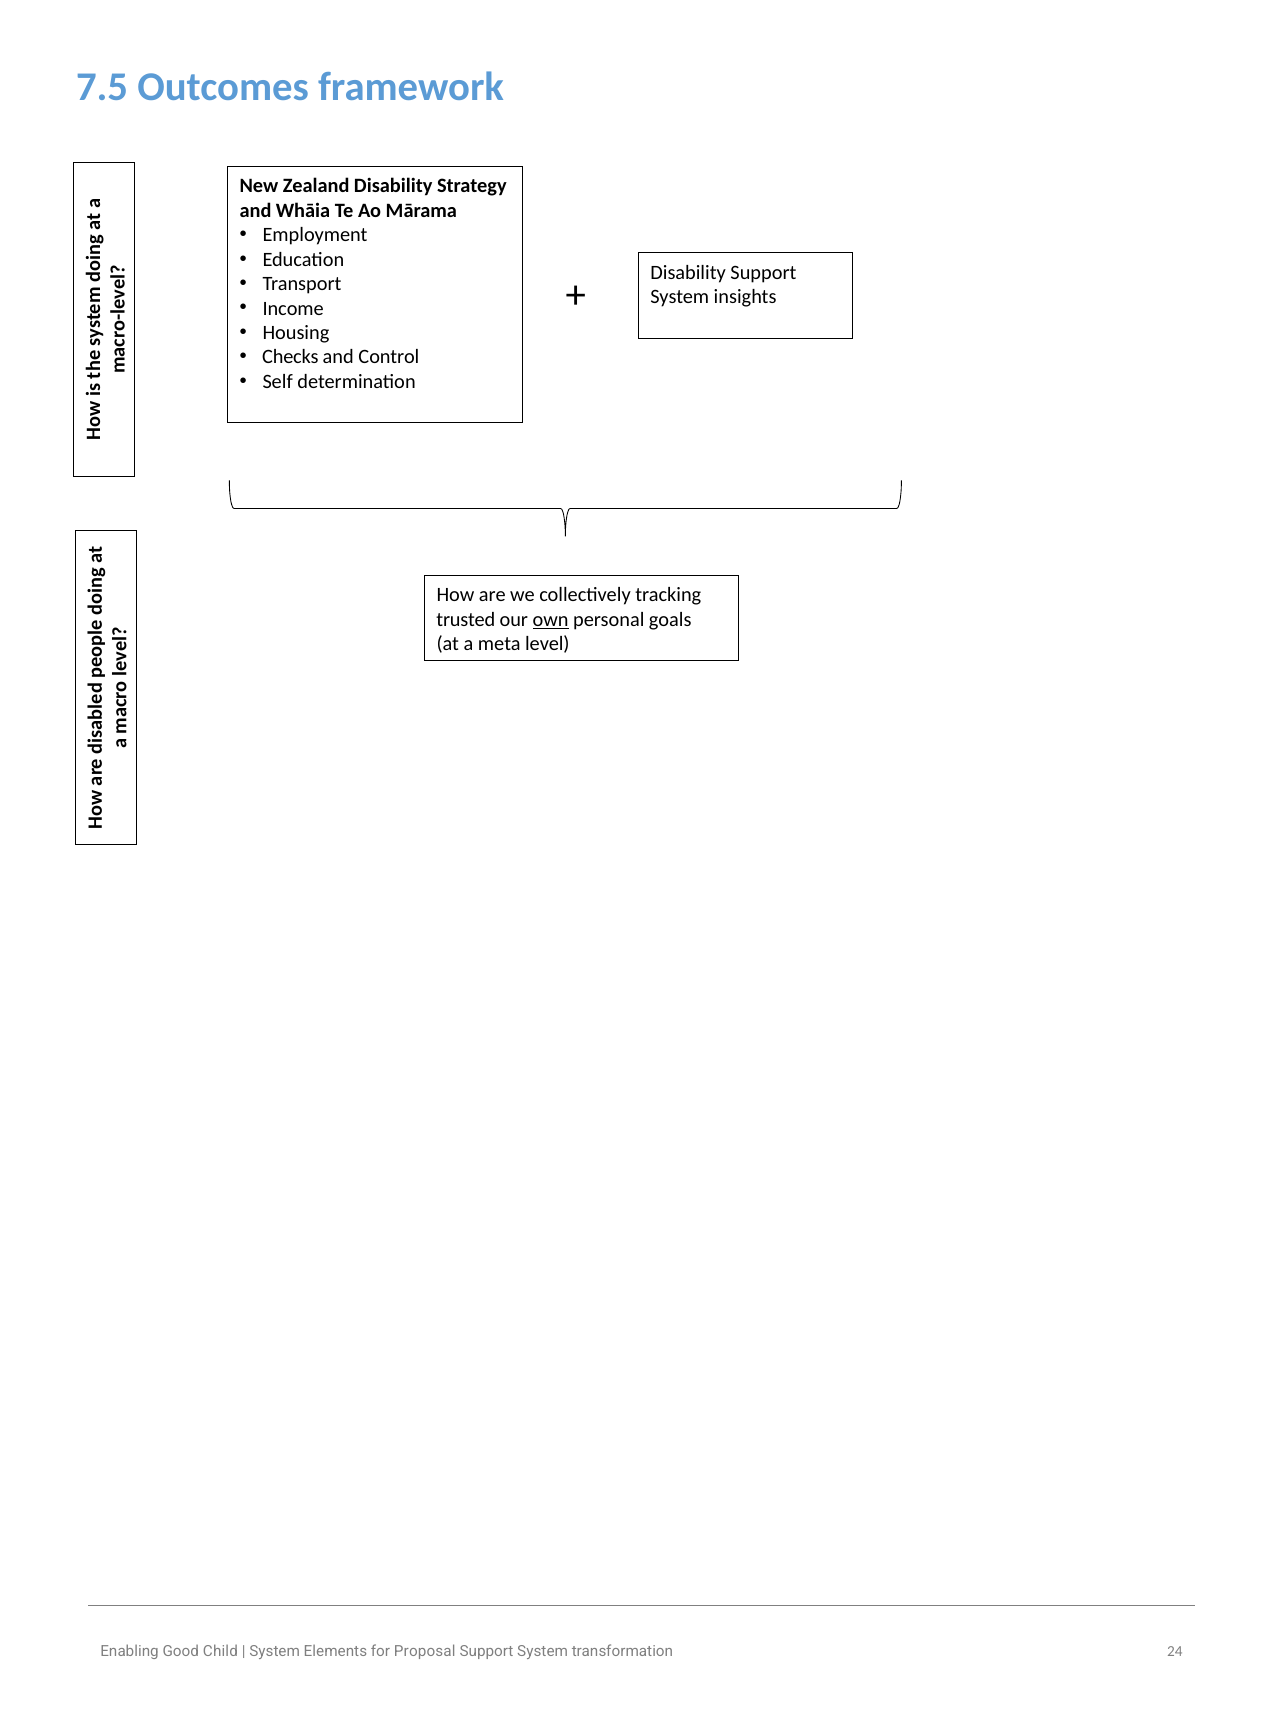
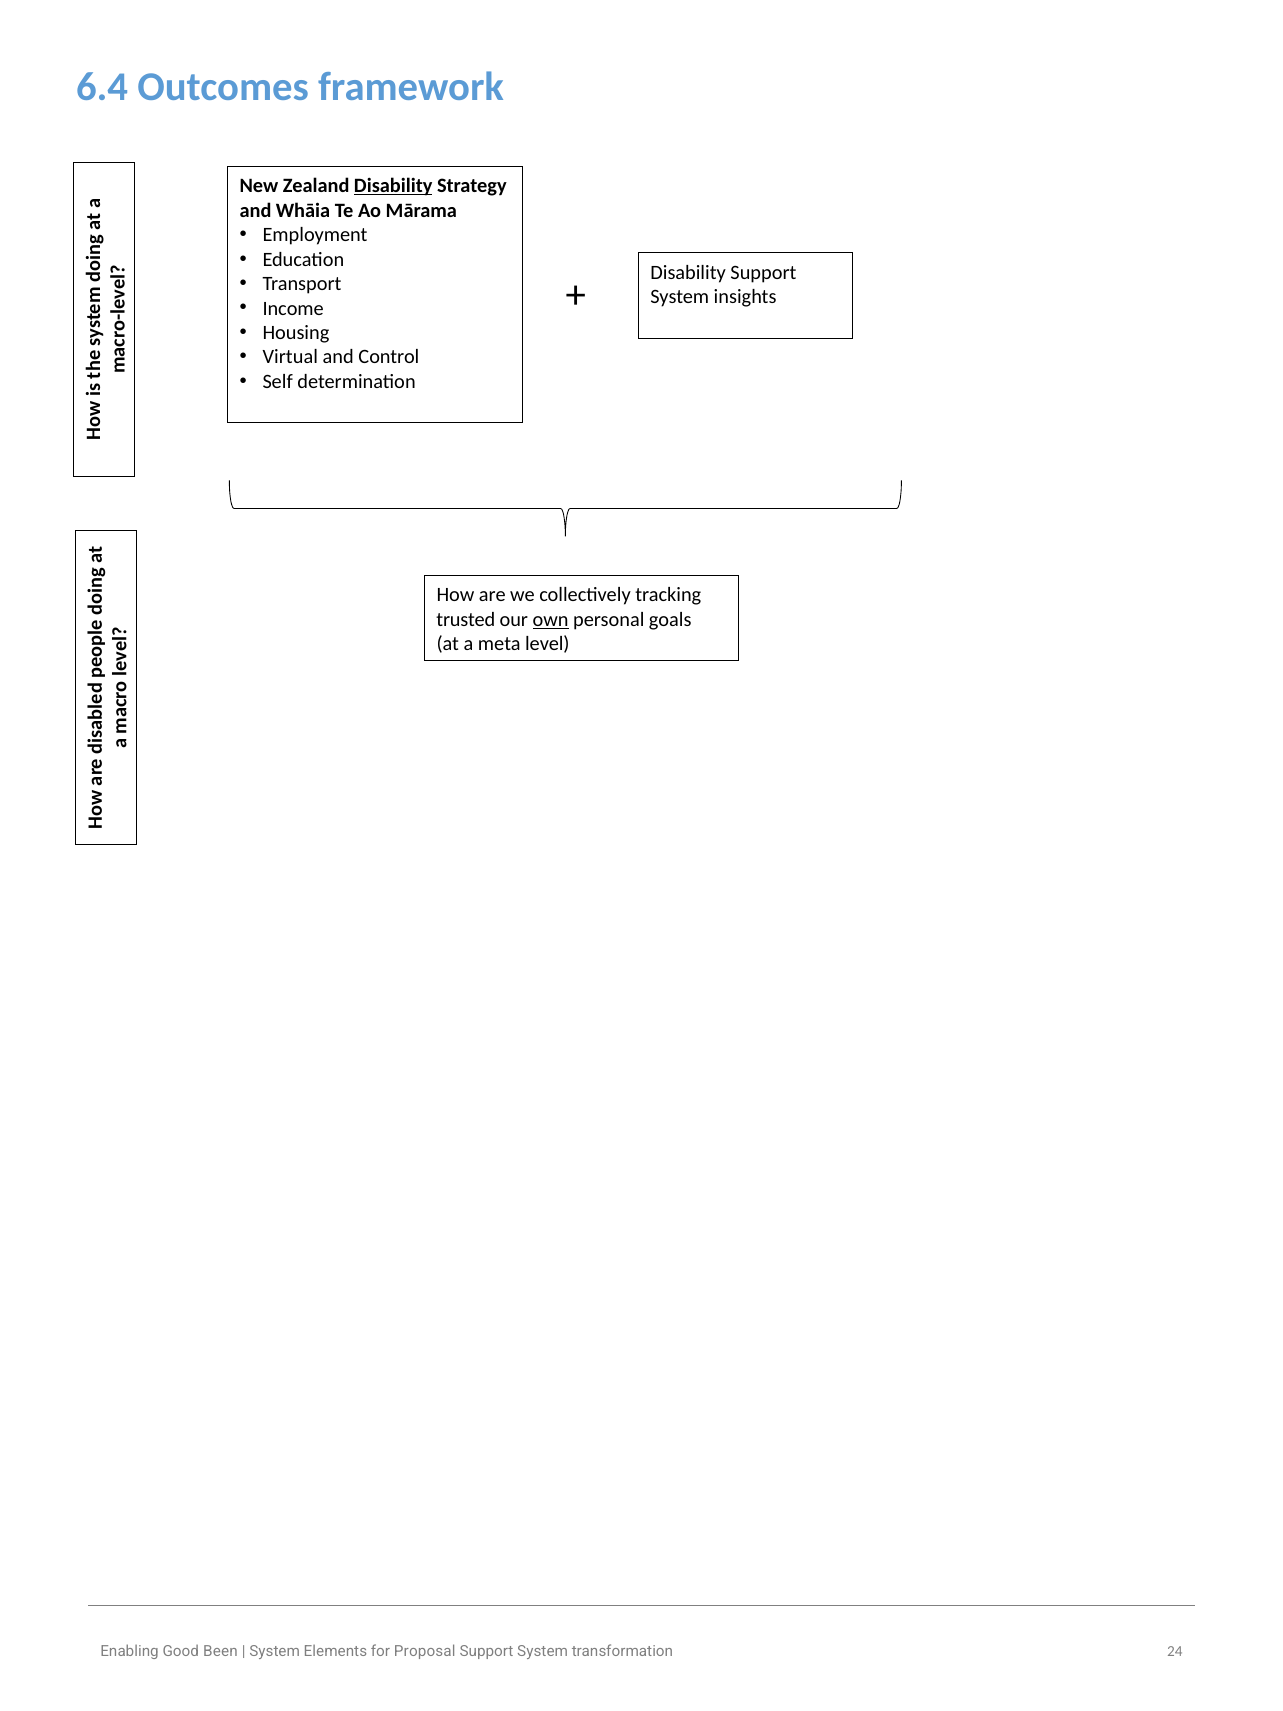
7.5: 7.5 -> 6.4 (102, 87)
Disability underline: none -> present (393, 186)
Checks: Checks -> Virtual (290, 357)
Child: Child -> Been (220, 1652)
